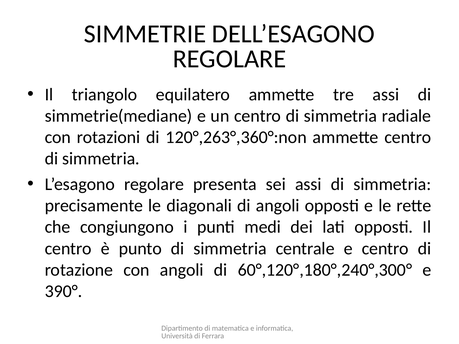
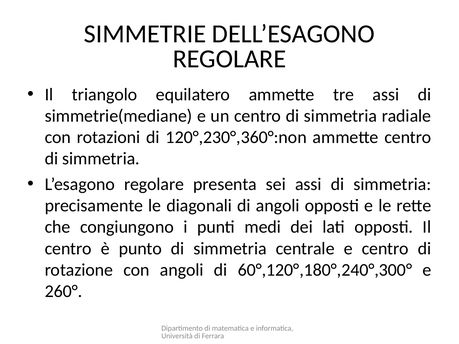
120°,263°,360°:non: 120°,263°,360°:non -> 120°,230°,360°:non (236, 137)
390°: 390° -> 260° (64, 292)
